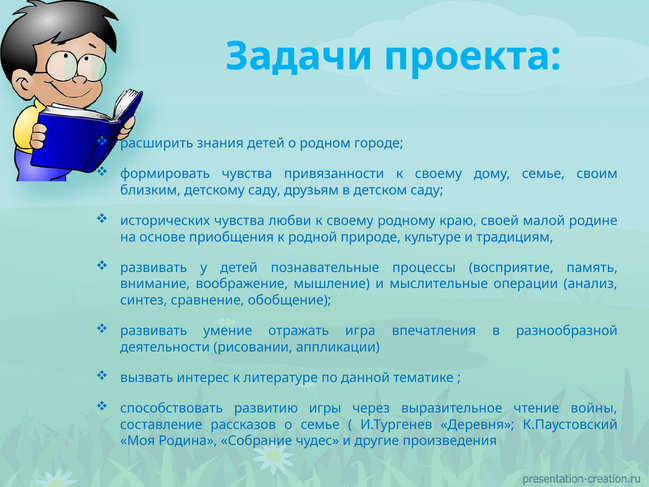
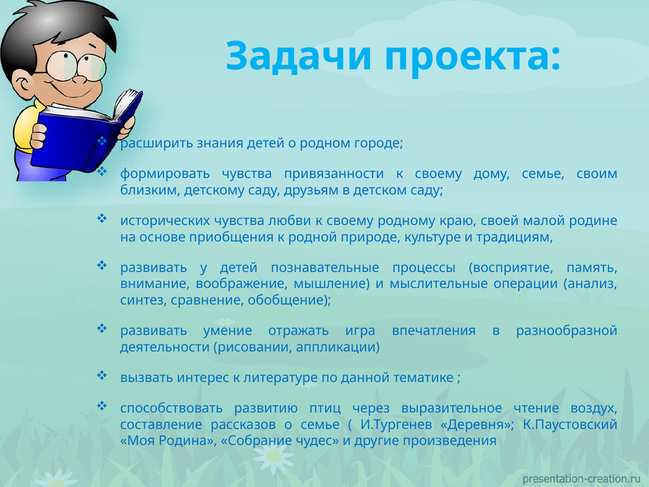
игры: игры -> птиц (325, 408)
войны: войны -> воздух (594, 408)
